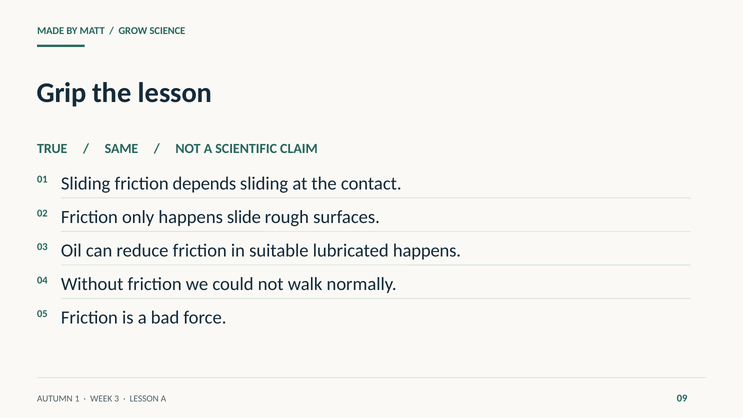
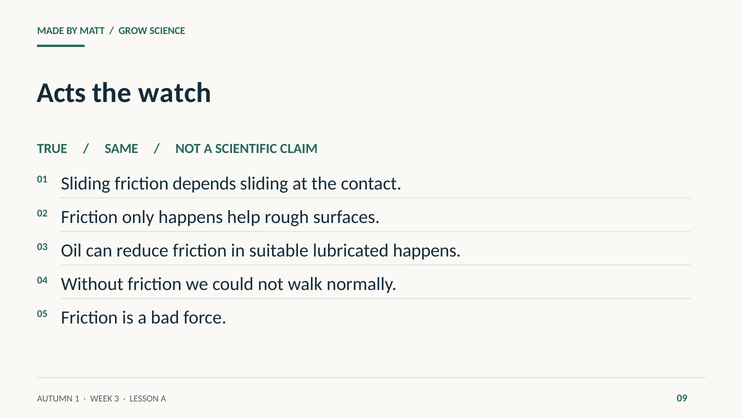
Grip: Grip -> Acts (62, 93)
the lesson: lesson -> watch (175, 93)
slide: slide -> help (244, 217)
